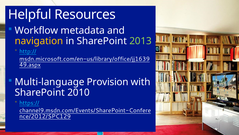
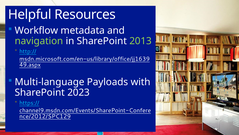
navigation colour: yellow -> light green (39, 41)
Provision: Provision -> Payloads (108, 82)
2010: 2010 -> 2023 (79, 92)
